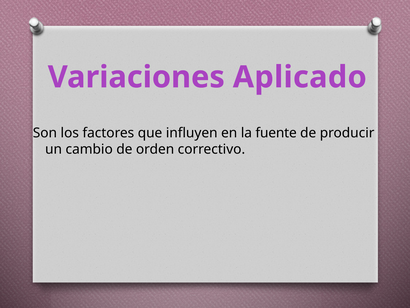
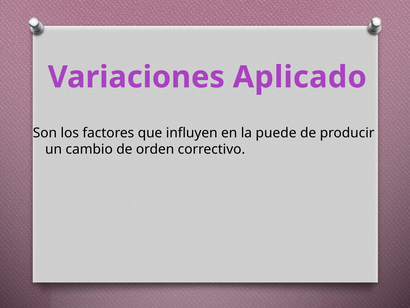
fuente: fuente -> puede (276, 133)
